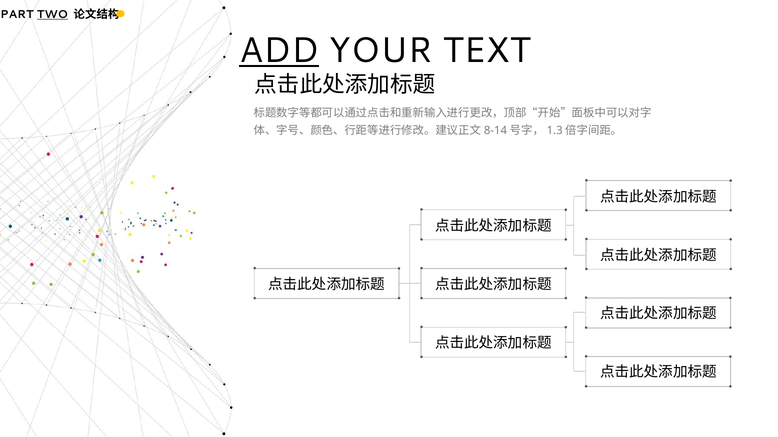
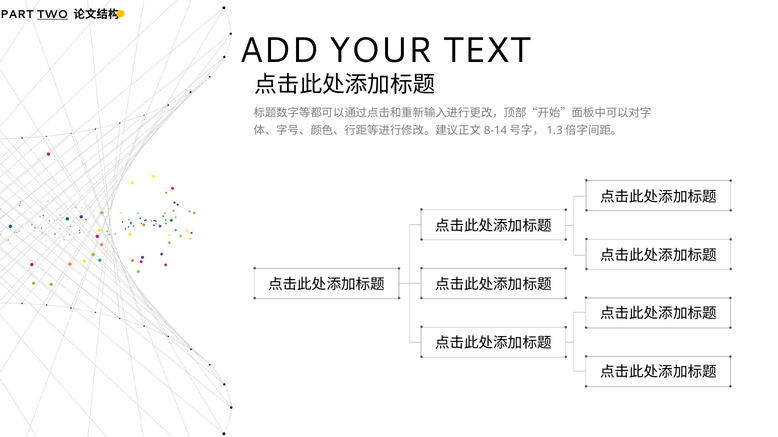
ADD underline: present -> none (279, 51)
